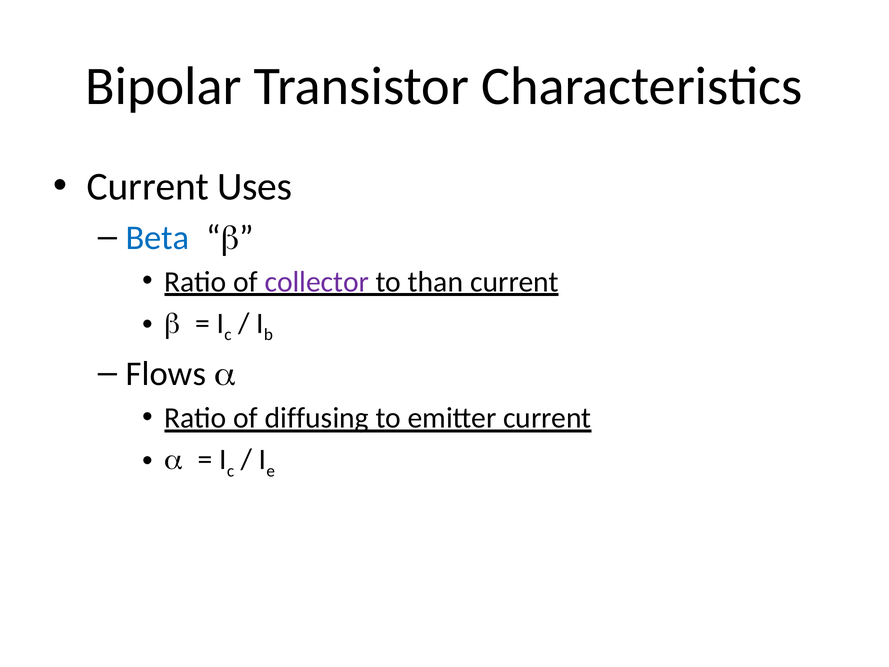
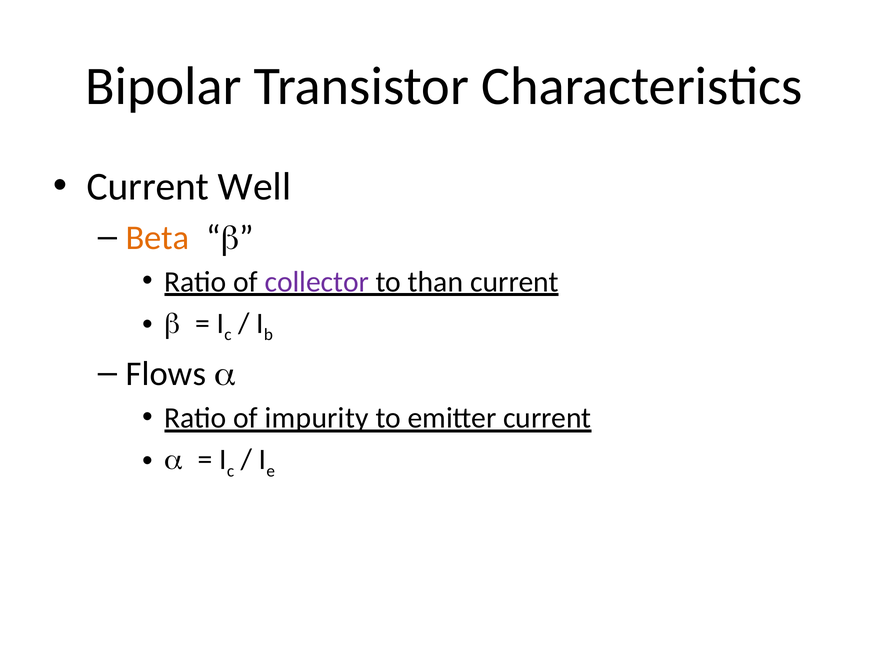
Uses: Uses -> Well (254, 186)
Beta colour: blue -> orange (157, 238)
diffusing: diffusing -> impurity (317, 418)
